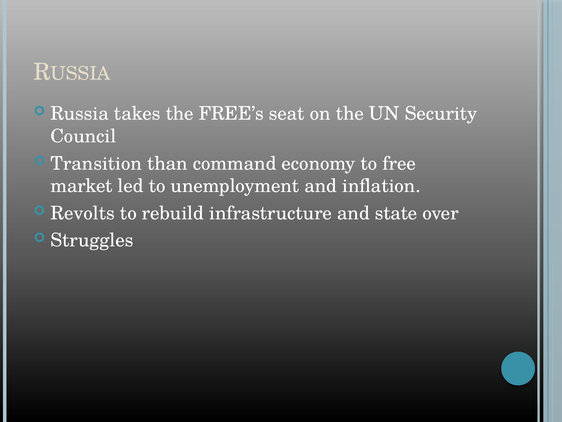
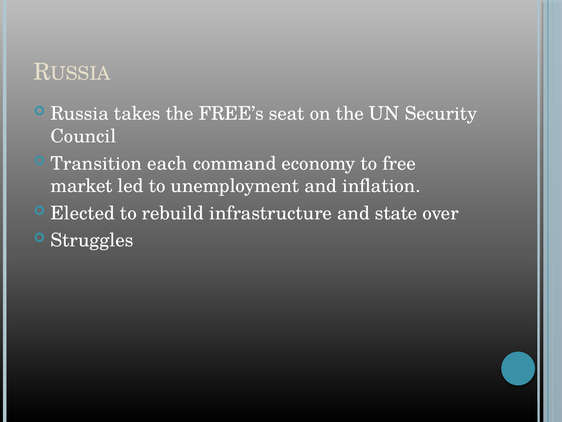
than: than -> each (167, 163)
Revolts: Revolts -> Elected (83, 213)
